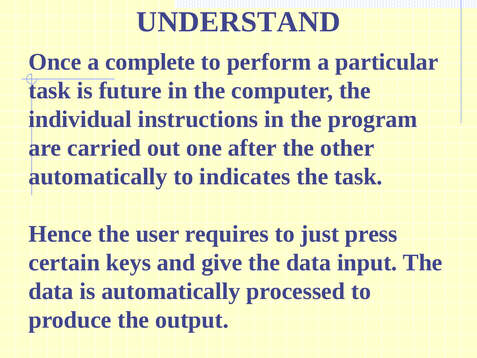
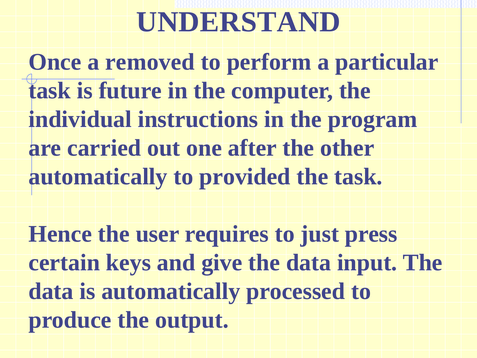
complete: complete -> removed (150, 62)
indicates: indicates -> provided (245, 177)
